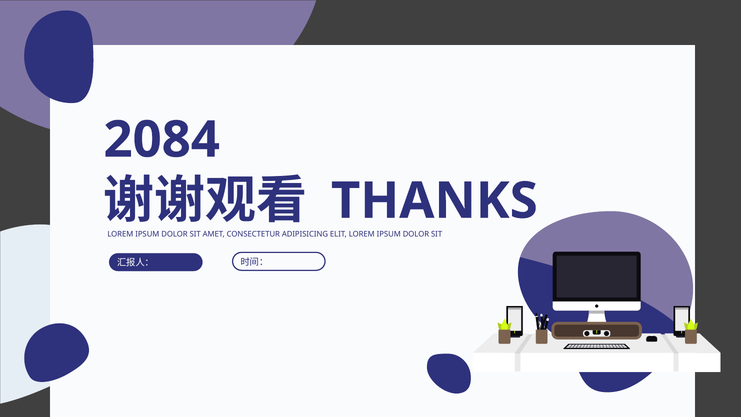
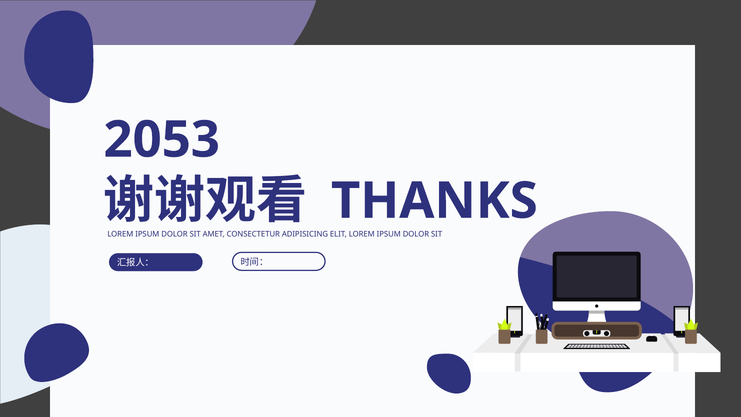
2084: 2084 -> 2053 (162, 140)
